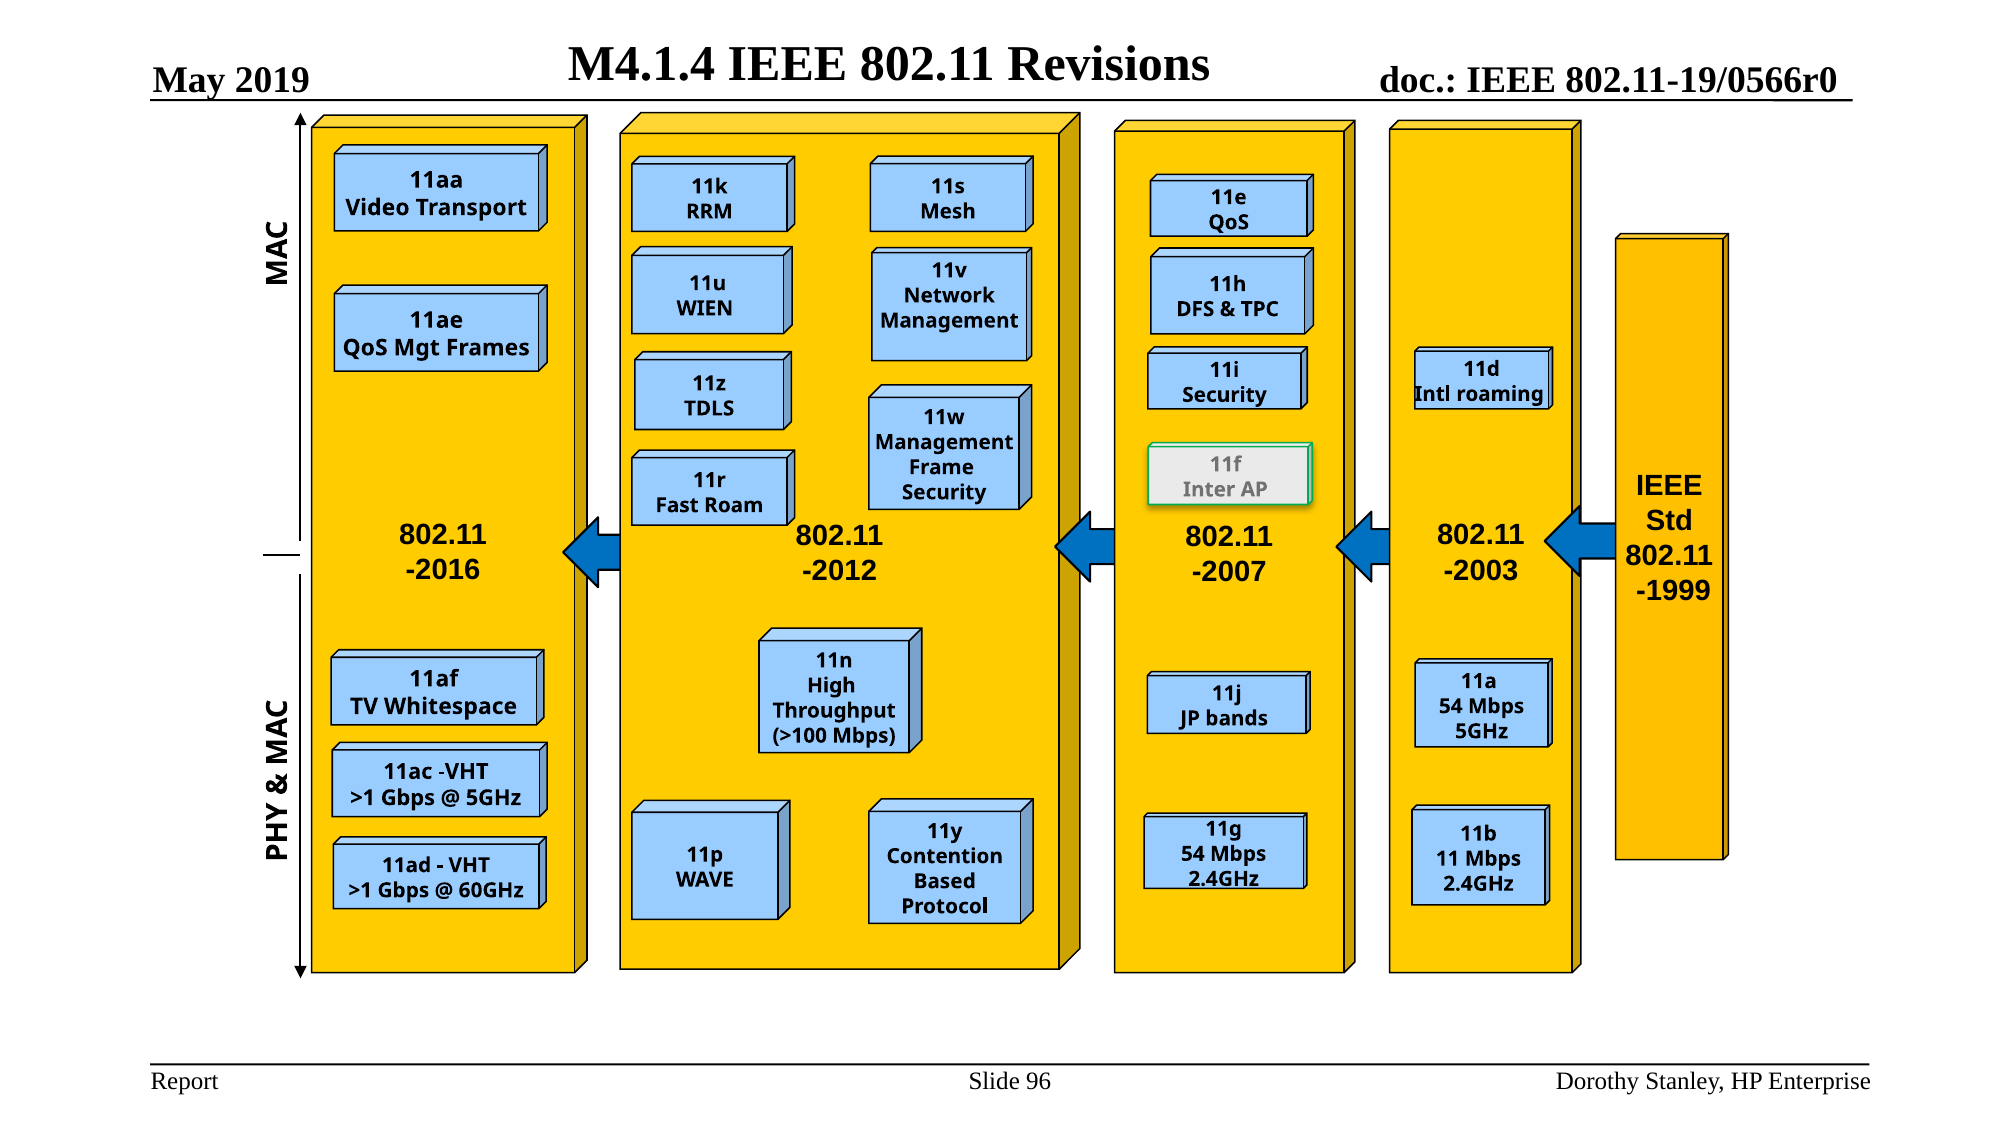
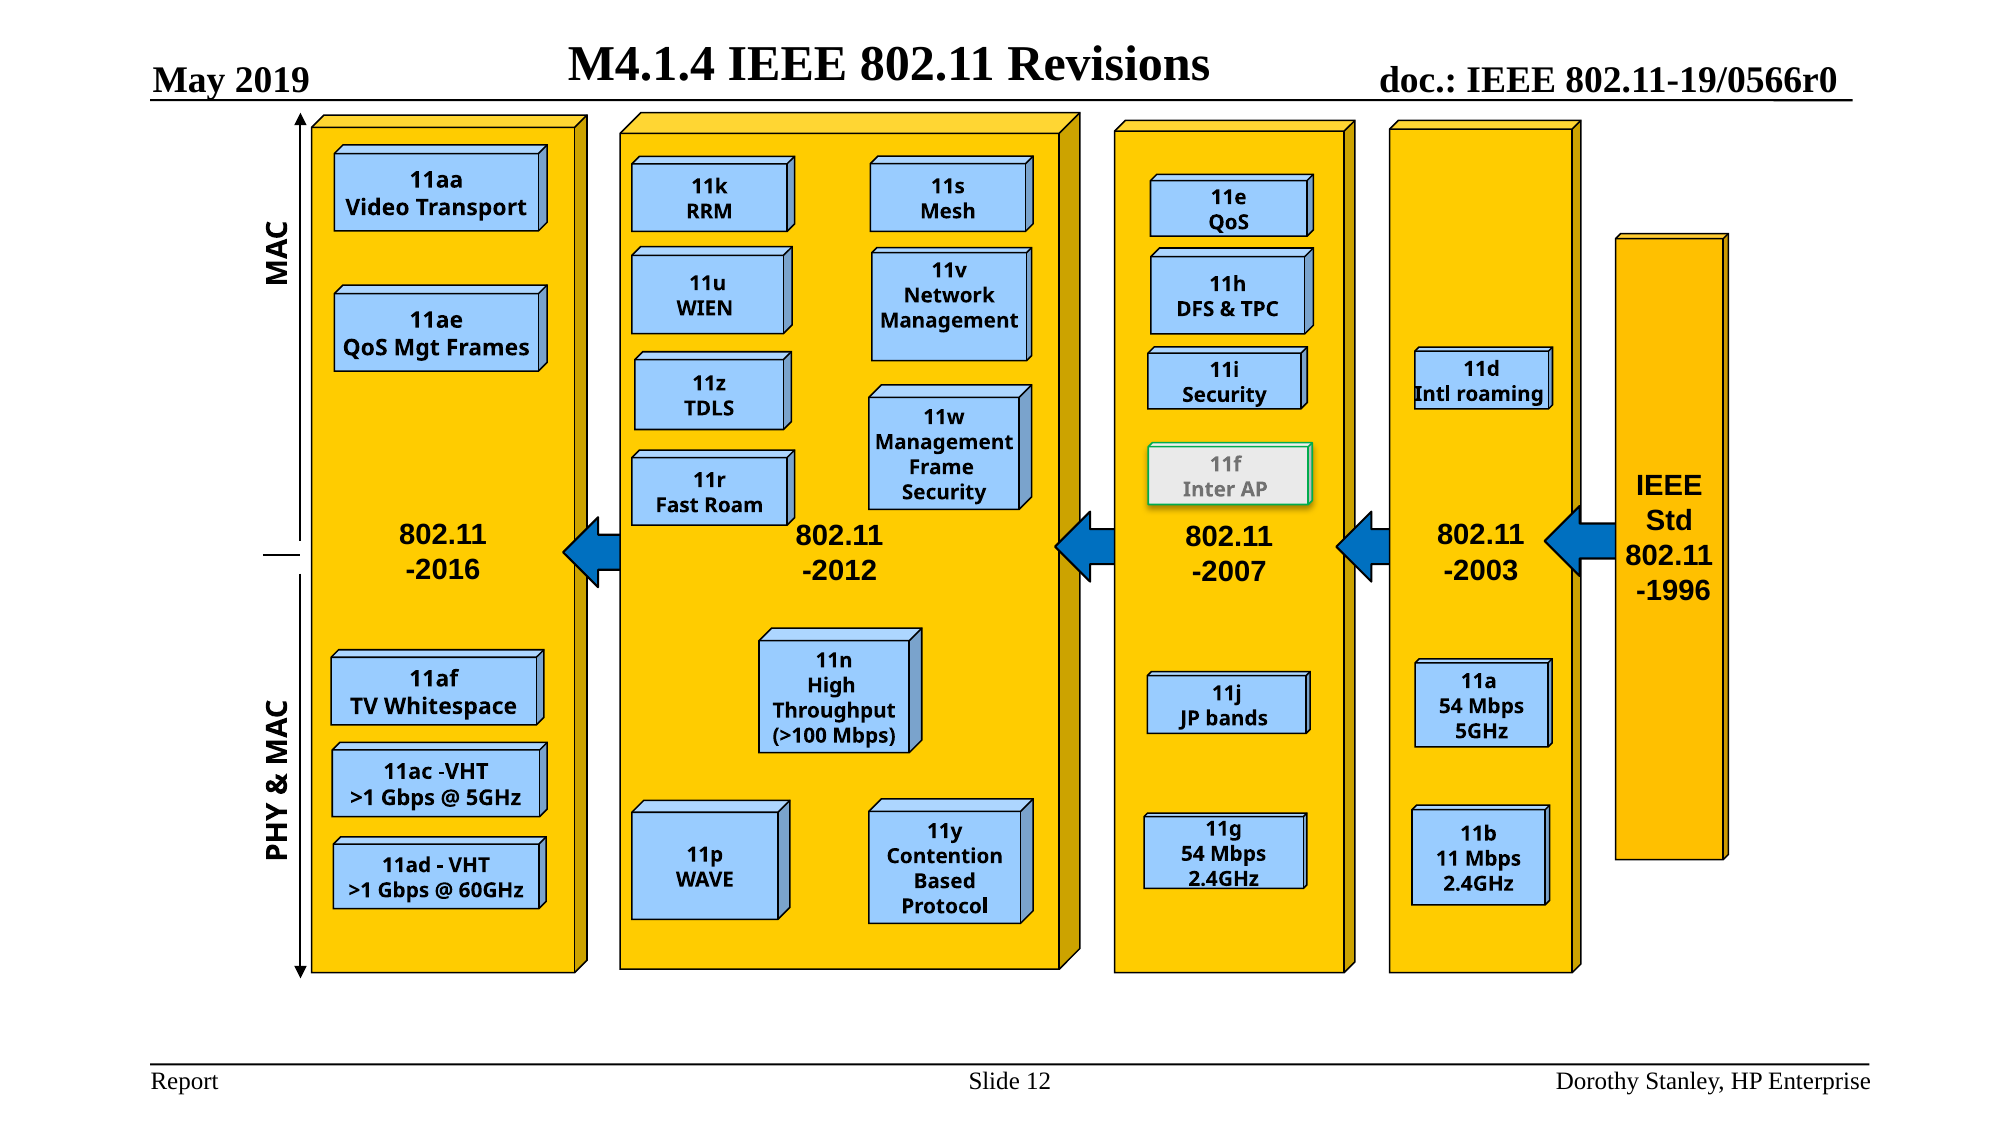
-1999: -1999 -> -1996 (1673, 591)
96: 96 -> 12 (1039, 1081)
